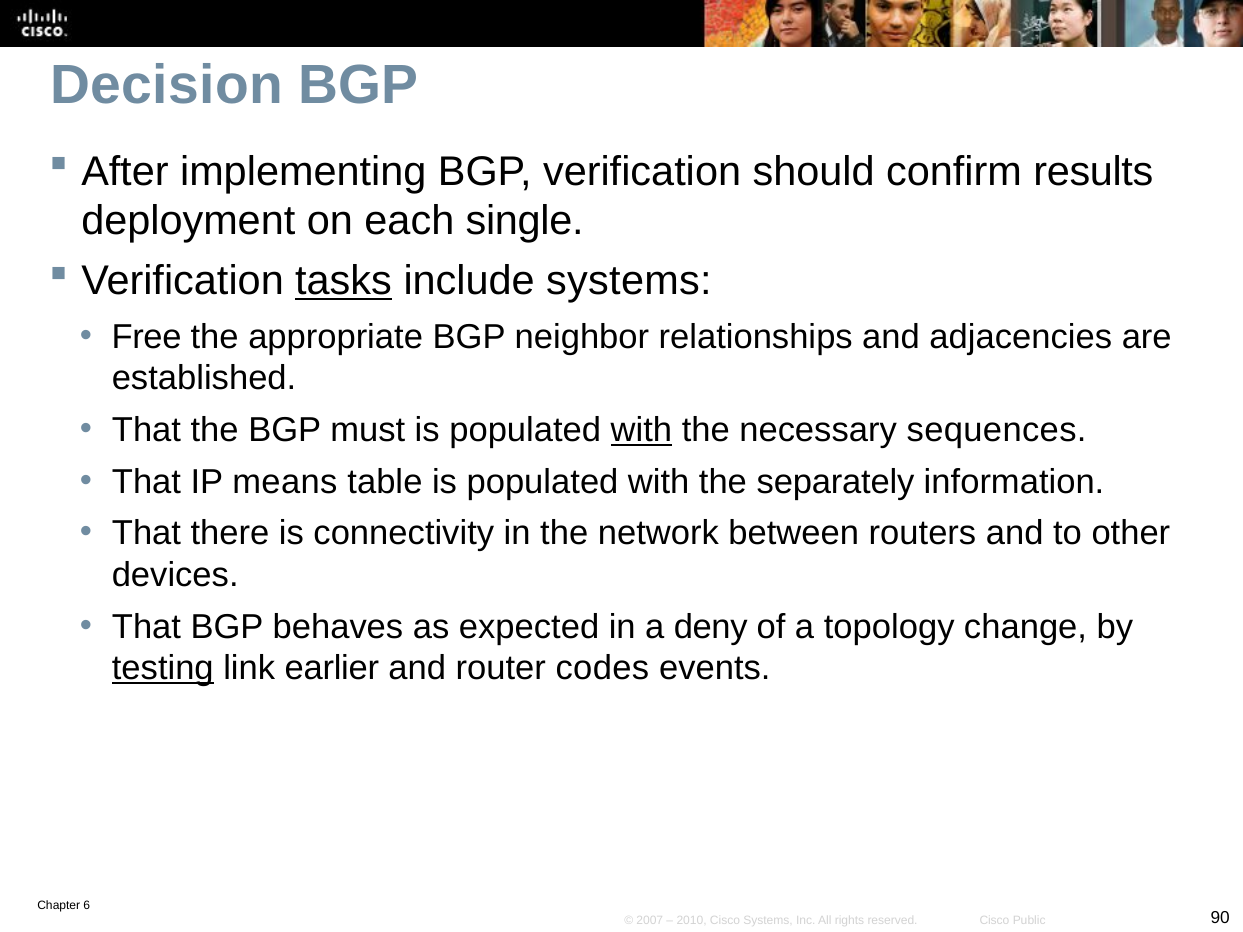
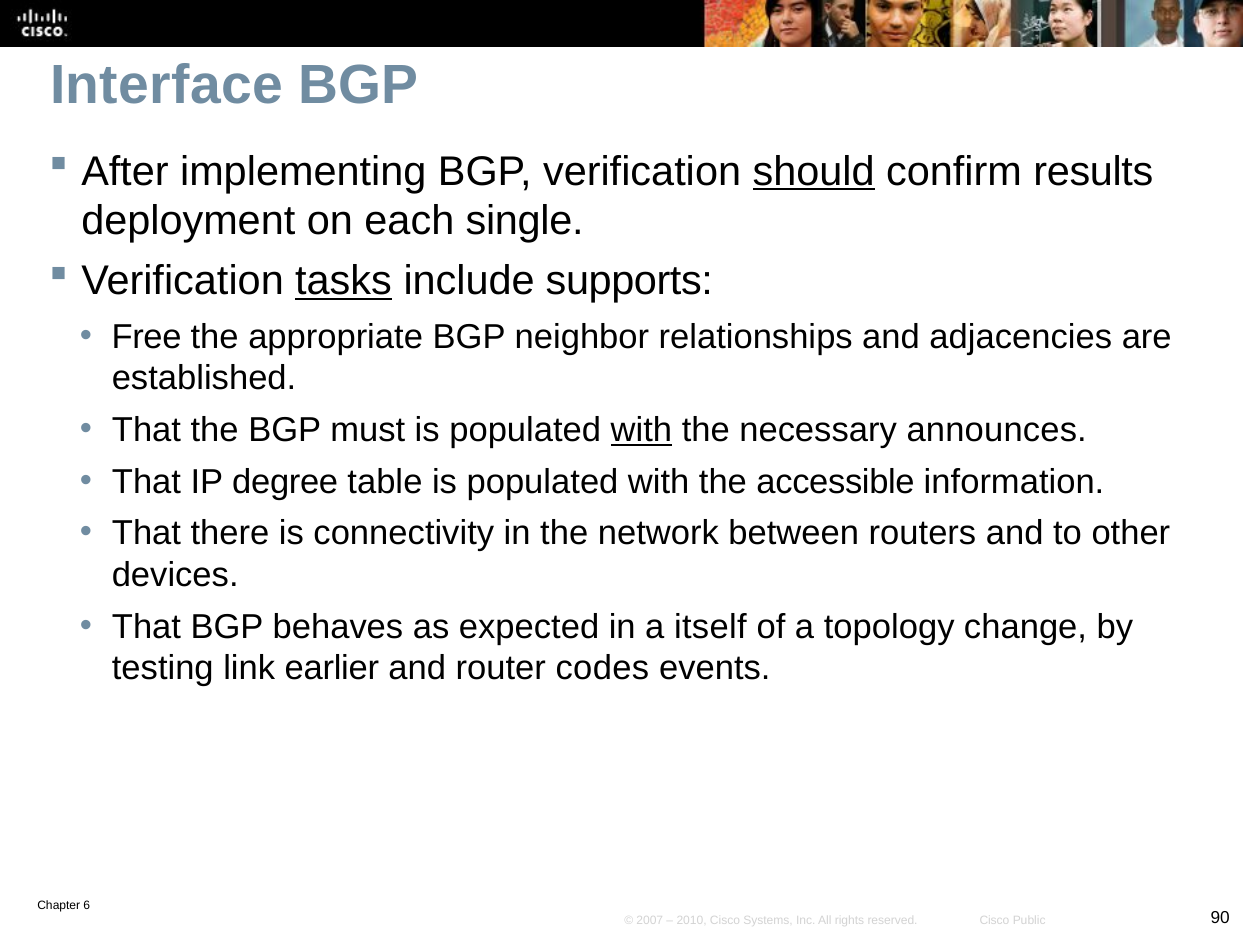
Decision: Decision -> Interface (167, 85)
should underline: none -> present (814, 171)
include systems: systems -> supports (629, 281)
sequences: sequences -> announces (997, 430)
means: means -> degree (285, 482)
separately: separately -> accessible (836, 482)
deny: deny -> itself (710, 627)
testing underline: present -> none (163, 668)
